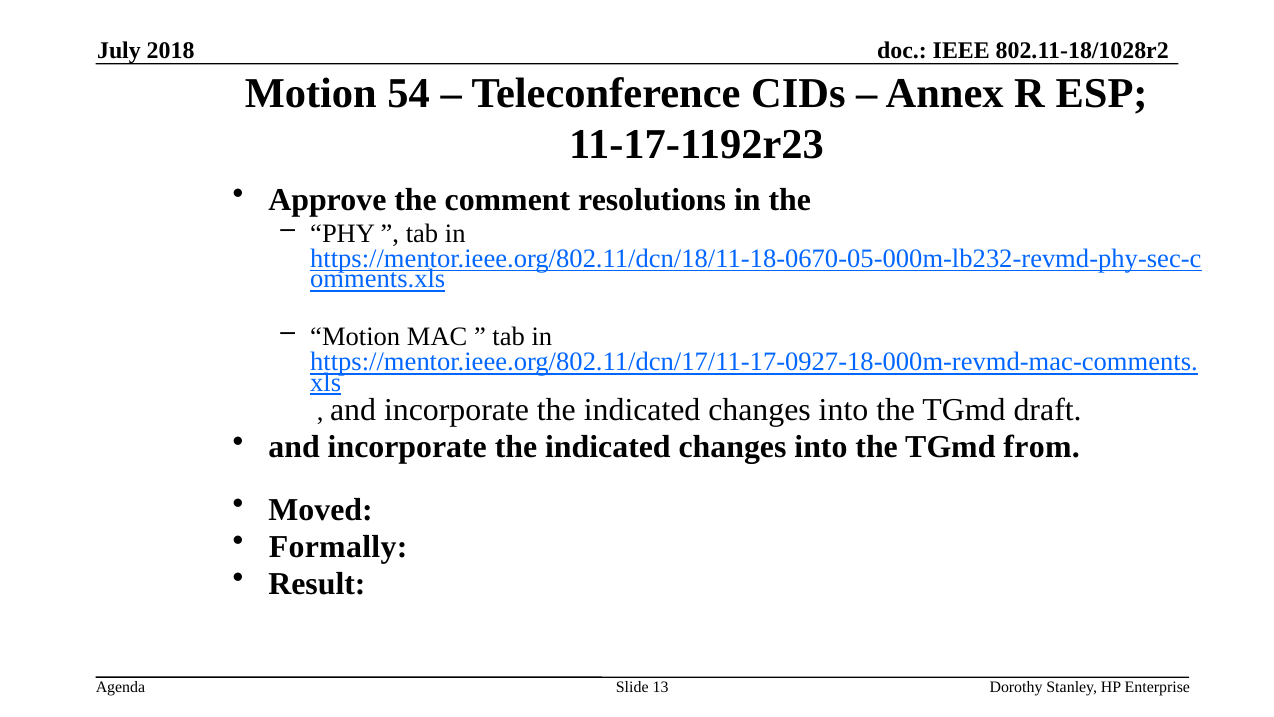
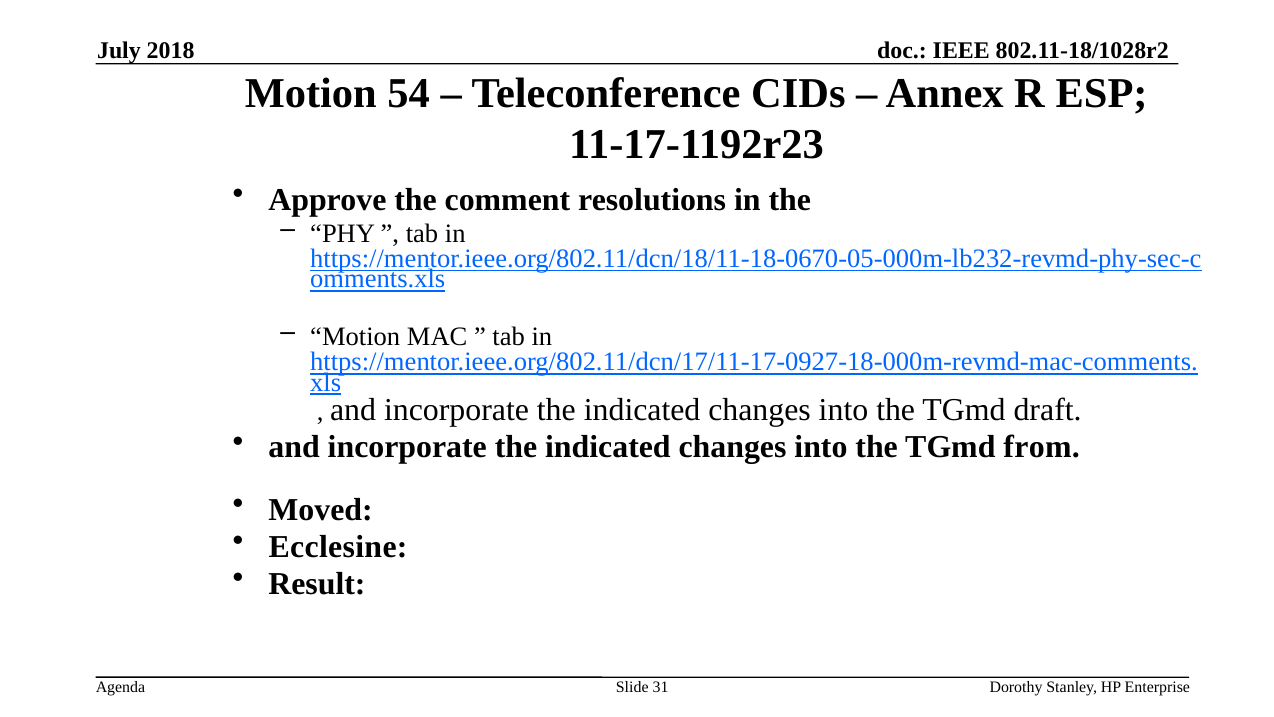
Formally: Formally -> Ecclesine (338, 546)
13: 13 -> 31 (661, 687)
